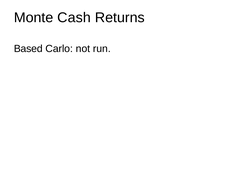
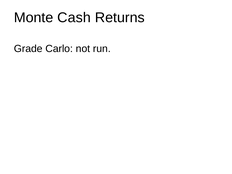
Based: Based -> Grade (28, 49)
